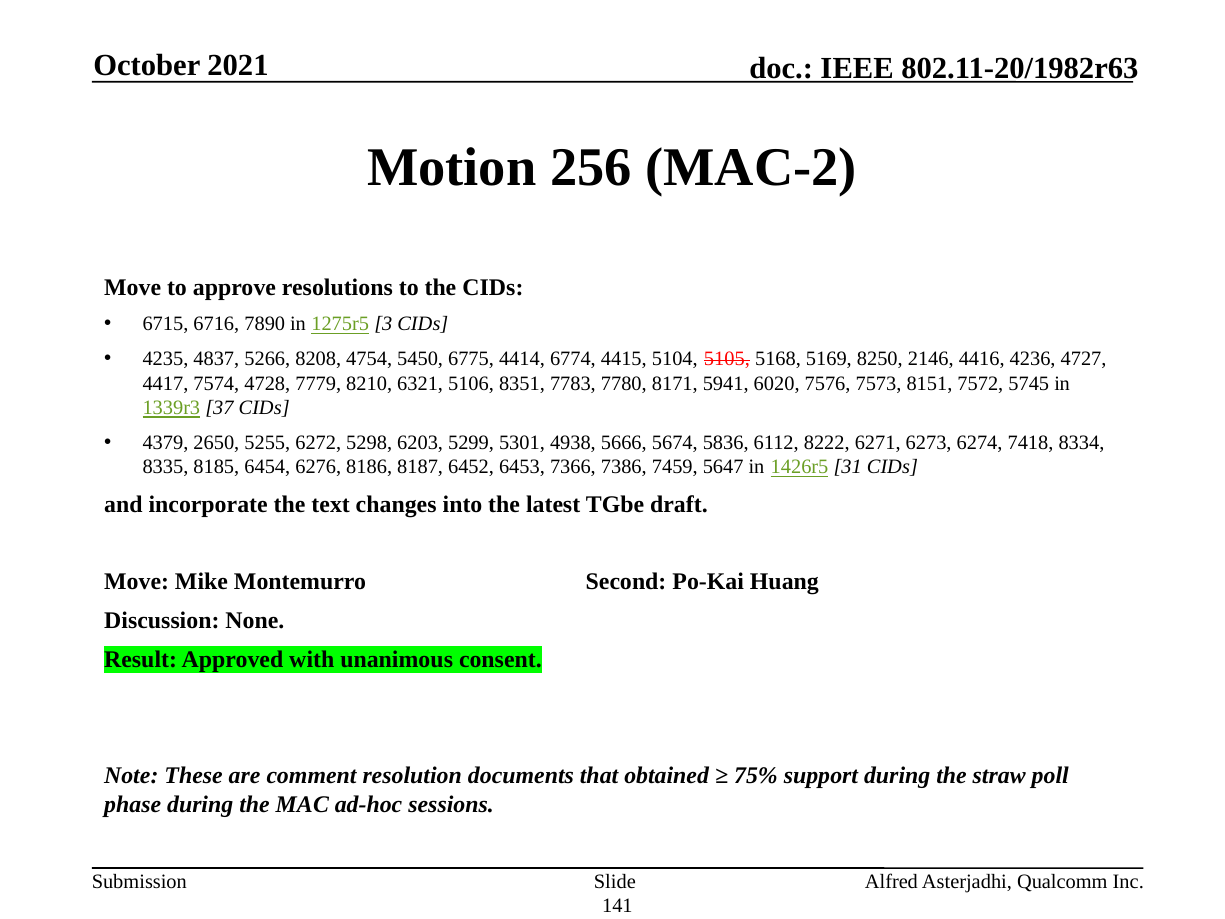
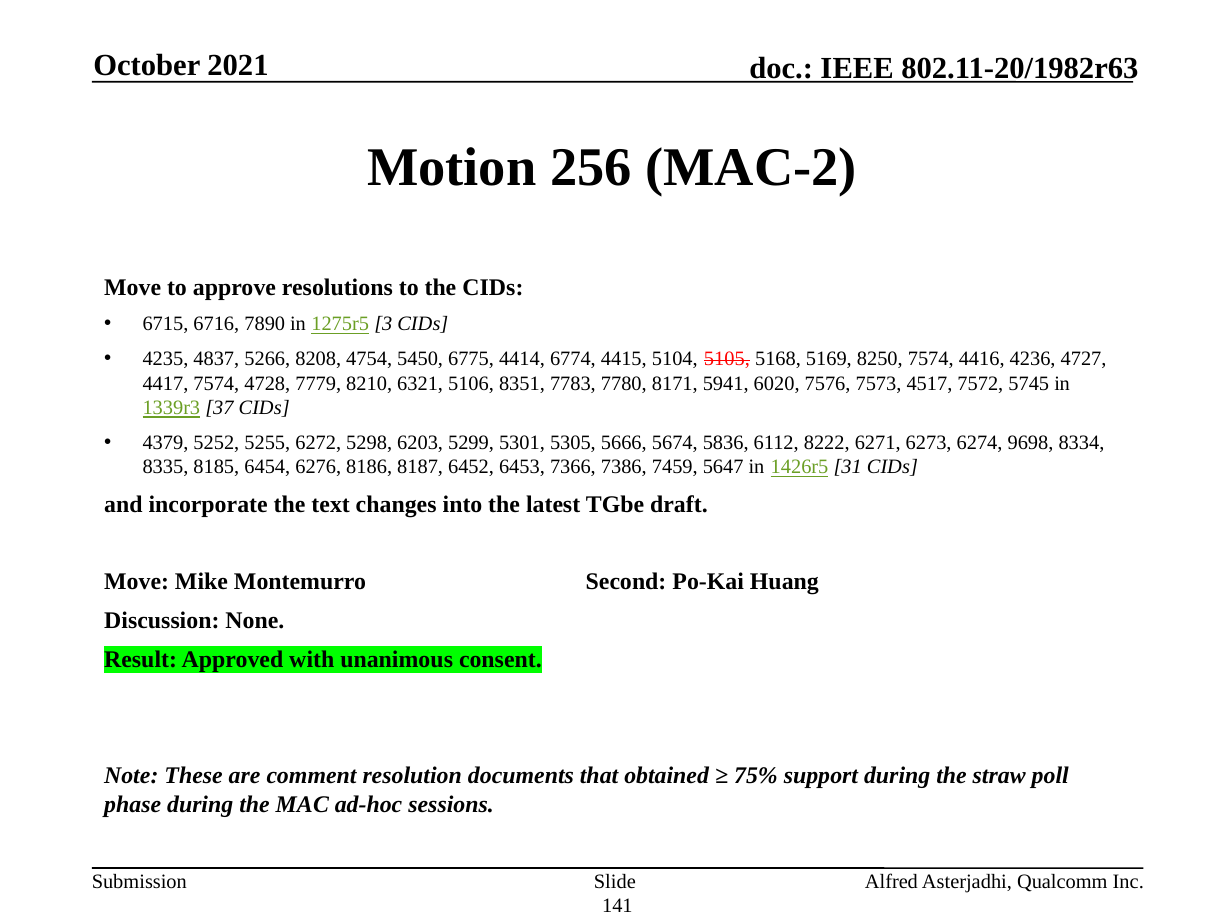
8250 2146: 2146 -> 7574 (931, 359)
8151: 8151 -> 4517 (929, 383)
2650: 2650 -> 5252 (216, 443)
4938: 4938 -> 5305 (573, 443)
7418: 7418 -> 9698 (1031, 443)
